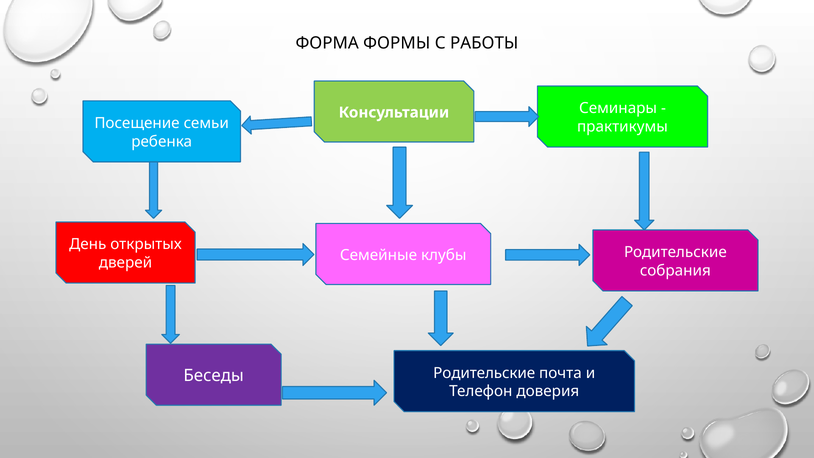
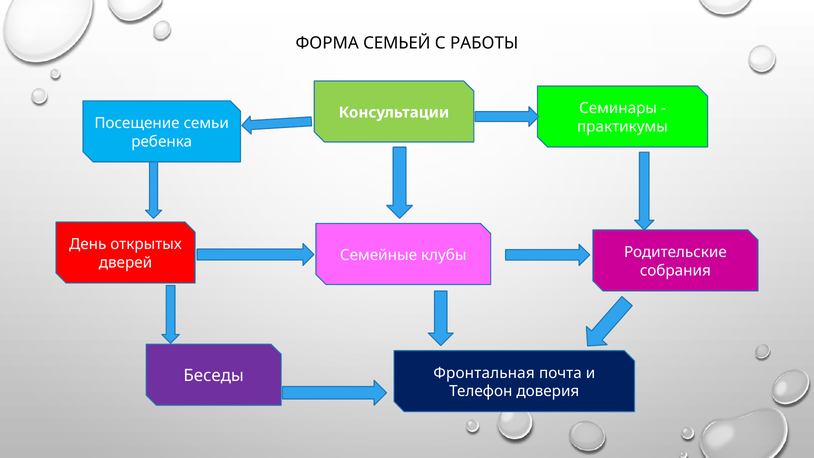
ФОРМЫ: ФОРМЫ -> СЕМЬЕЙ (397, 43)
Родительские: Родительские -> Фронтальная (484, 373)
